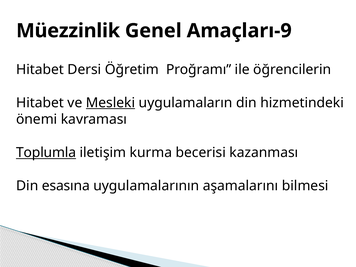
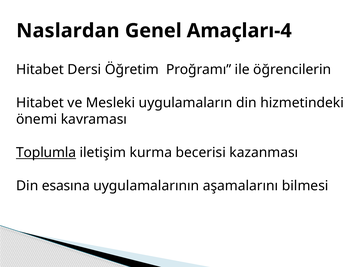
Müezzinlik: Müezzinlik -> Naslardan (68, 31)
Amaçları-9: Amaçları-9 -> Amaçları-4 (239, 31)
Mesleki underline: present -> none (111, 103)
